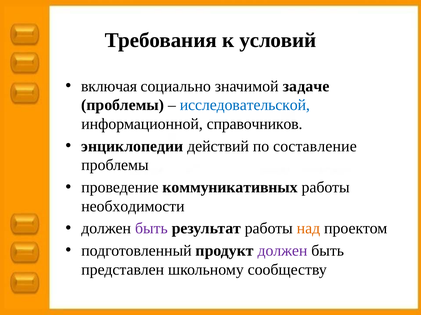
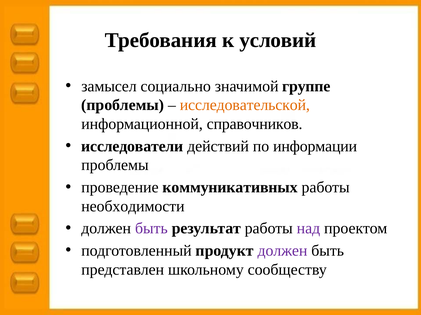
включая: включая -> замысел (109, 86)
задаче: задаче -> группе (306, 86)
исследовательской colour: blue -> orange (245, 105)
энциклопедии: энциклопедии -> исследователи (132, 147)
составление: составление -> информации (315, 147)
над colour: orange -> purple (308, 229)
